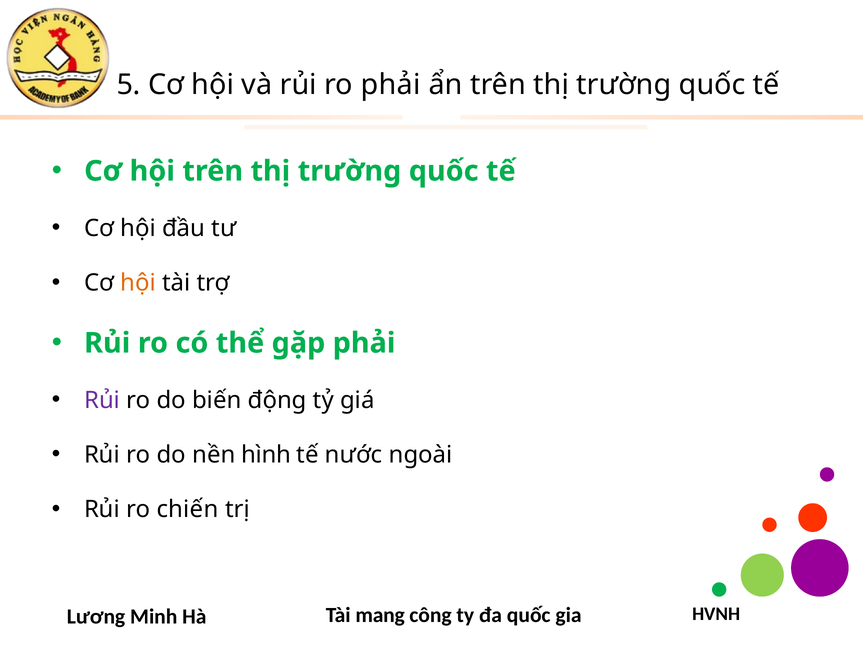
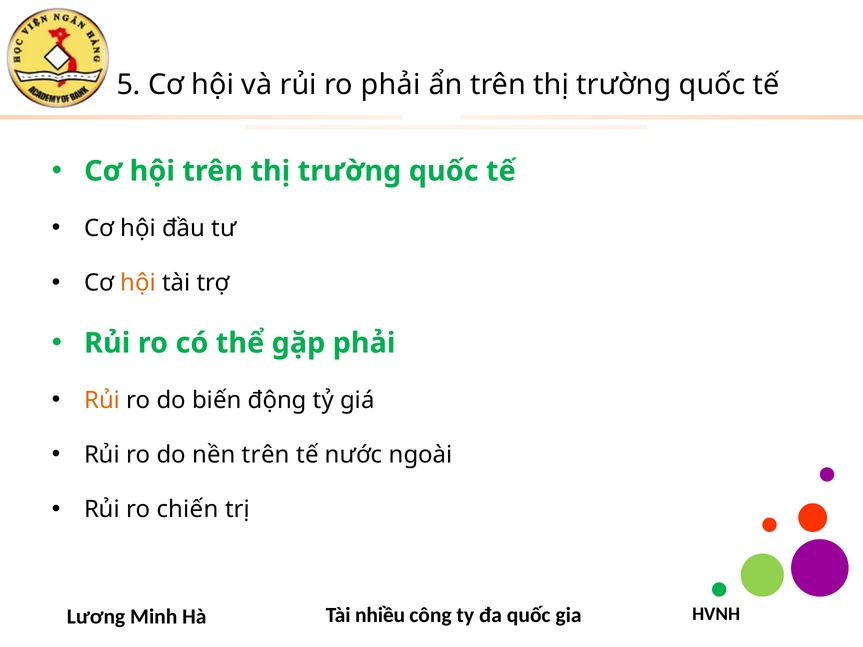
Rủi colour: purple -> orange (102, 400)
nền hình: hình -> trên (266, 455)
mang: mang -> nhiều (380, 616)
